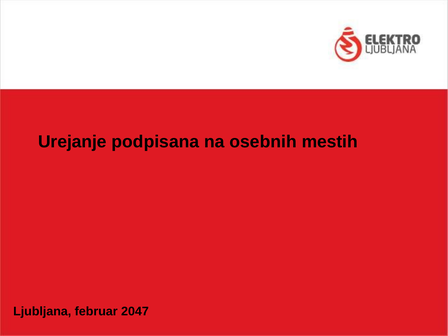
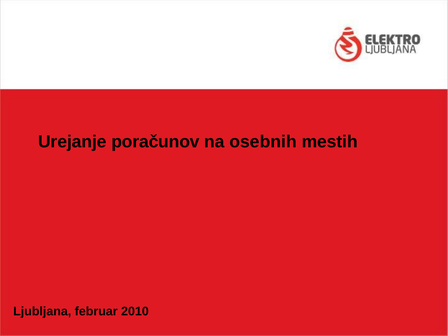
podpisana: podpisana -> poračunov (156, 142)
2047: 2047 -> 2010 (135, 311)
